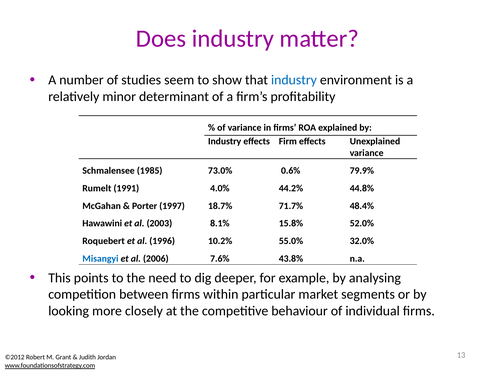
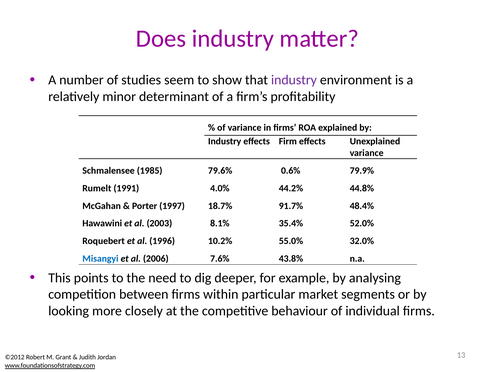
industry colour: blue -> purple (294, 80)
73.0%: 73.0% -> 79.6% (220, 170)
71.7%: 71.7% -> 91.7% (291, 205)
15.8%: 15.8% -> 35.4% (291, 223)
